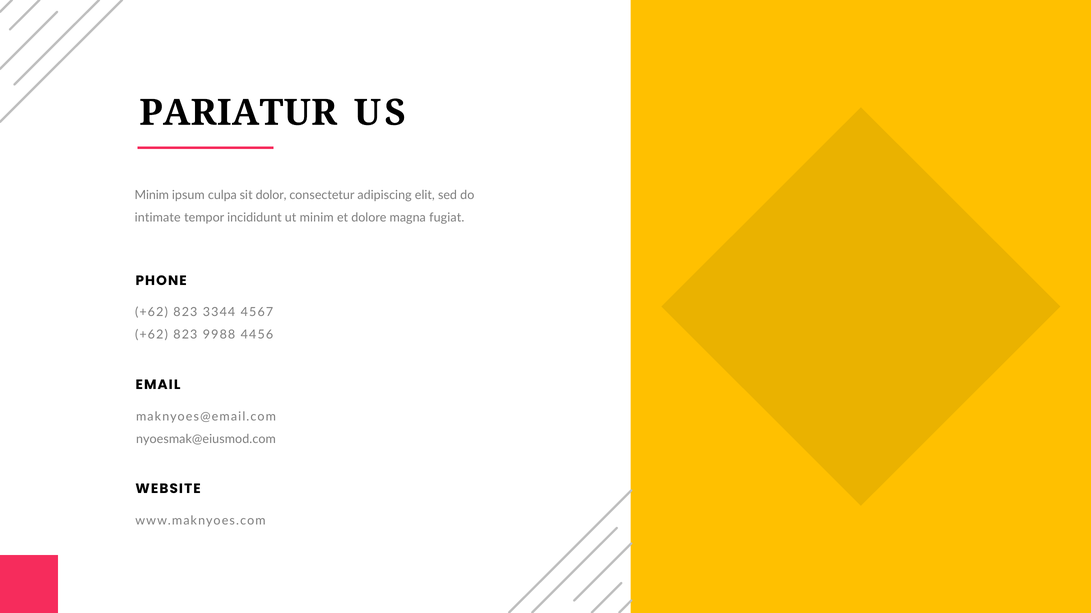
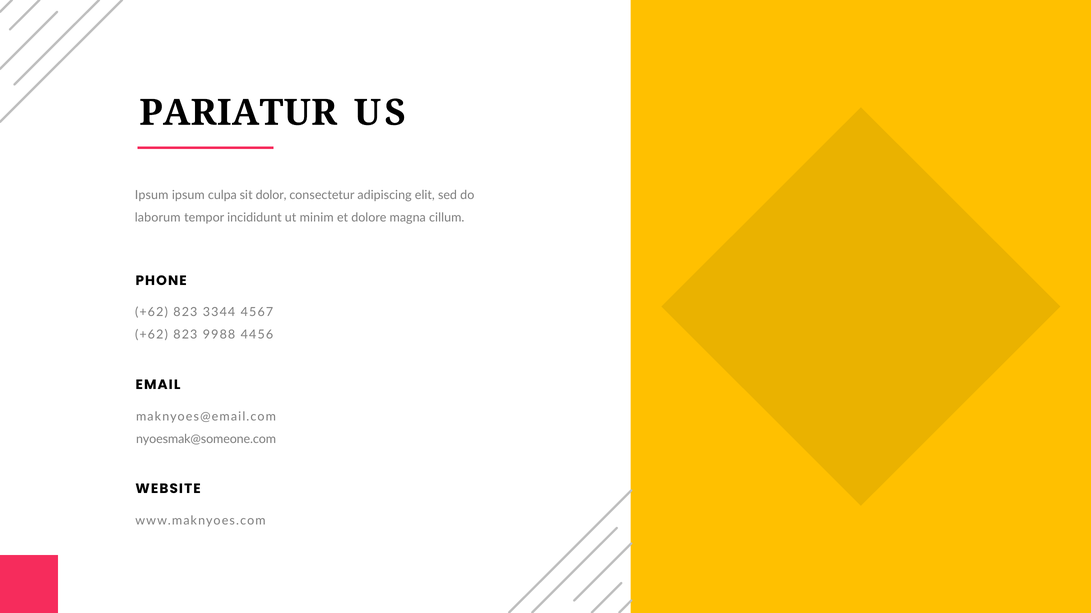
Minim: Minim -> Ipsum (152, 195)
intimate: intimate -> laborum (158, 218)
fugiat: fugiat -> cillum (447, 218)
nyoesmak@eiusmod.com: nyoesmak@eiusmod.com -> nyoesmak@someone.com (206, 439)
